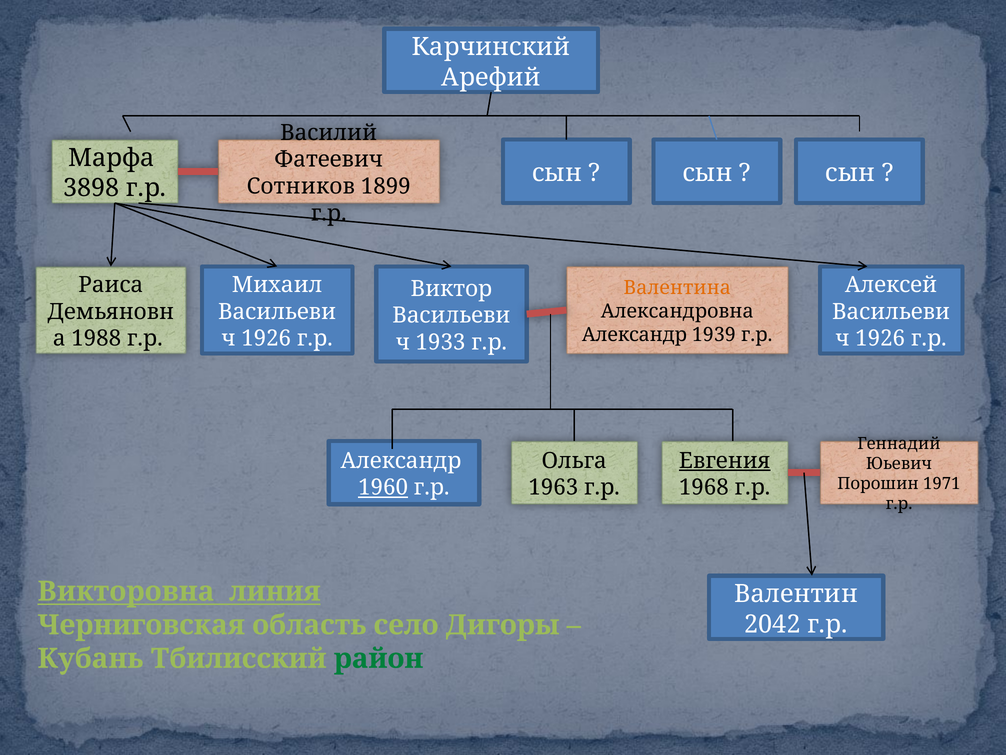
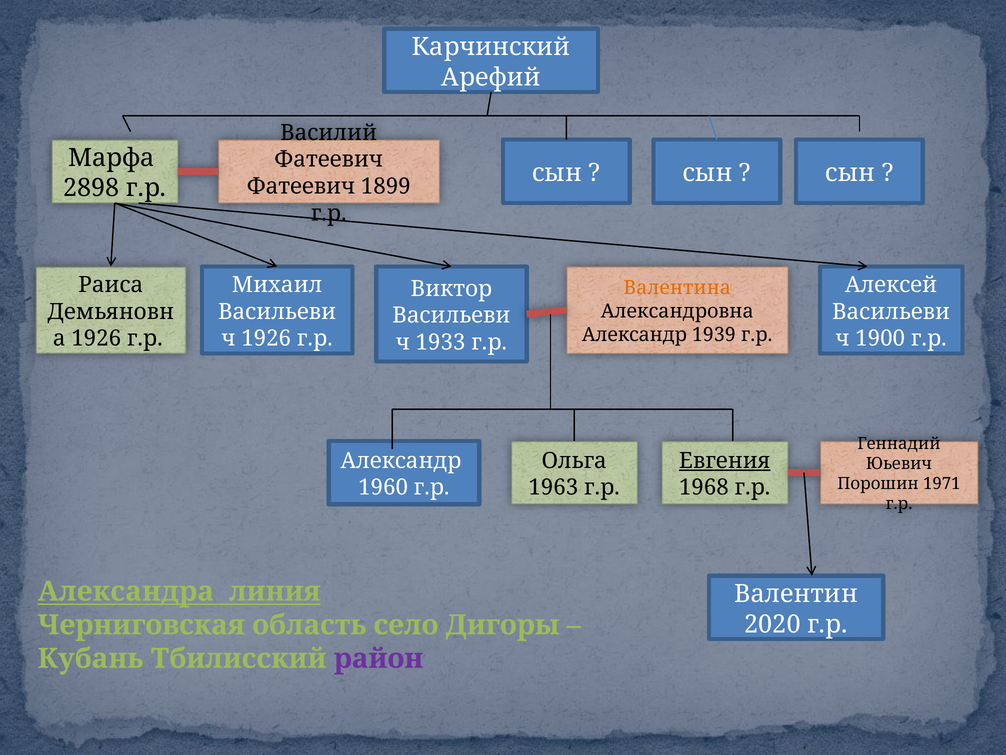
Сотников: Сотников -> Фатеевич (301, 186)
3898: 3898 -> 2898 (91, 188)
1988: 1988 -> 1926 (96, 338)
1926: 1926 -> 1900 (880, 338)
1960 underline: present -> none (383, 487)
Викторовна: Викторовна -> Александра (126, 591)
2042: 2042 -> 2020 (772, 624)
район colour: green -> purple (379, 658)
